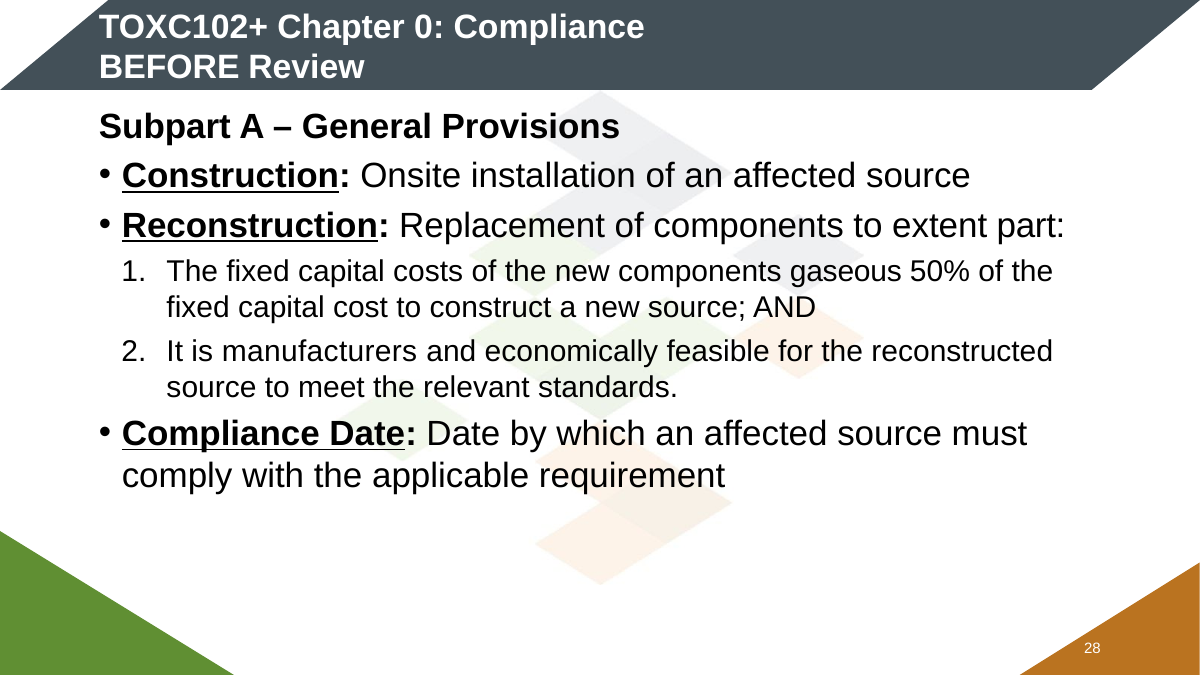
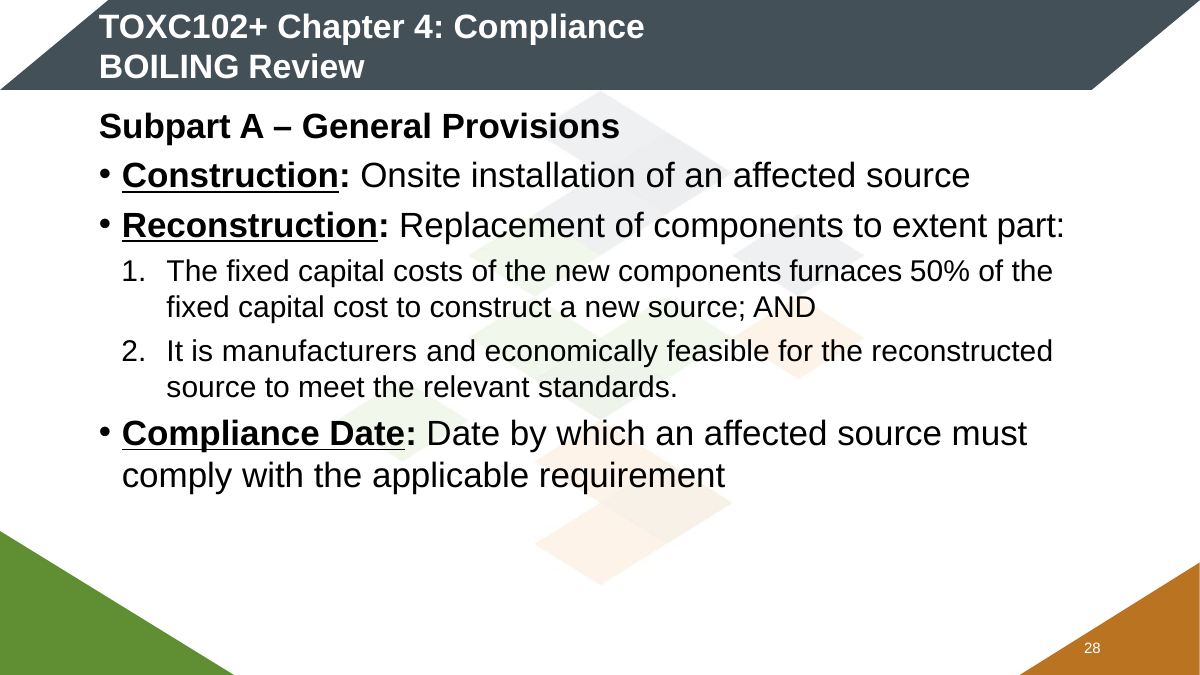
0: 0 -> 4 (429, 27)
BEFORE: BEFORE -> BOILING (169, 68)
gaseous: gaseous -> furnaces (846, 272)
